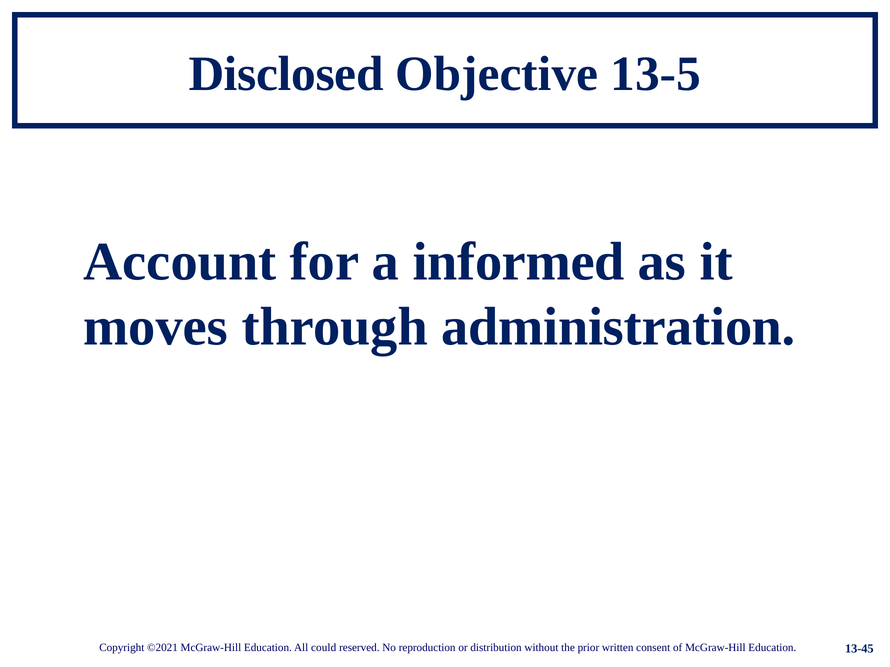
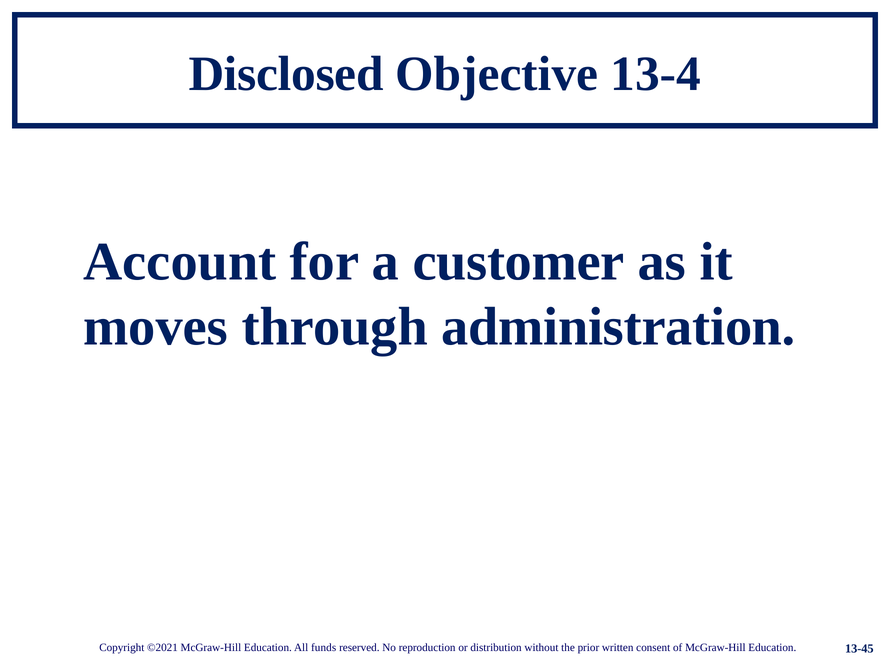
13-5: 13-5 -> 13-4 (656, 74)
informed: informed -> customer (519, 262)
could: could -> funds (324, 648)
